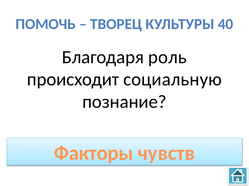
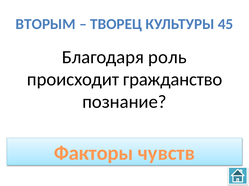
ПОМОЧЬ: ПОМОЧЬ -> ВТОРЫМ (46, 24)
40: 40 -> 45 (226, 24)
социальную: социальную -> гражданство (173, 80)
